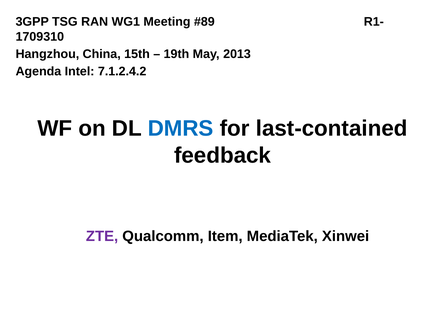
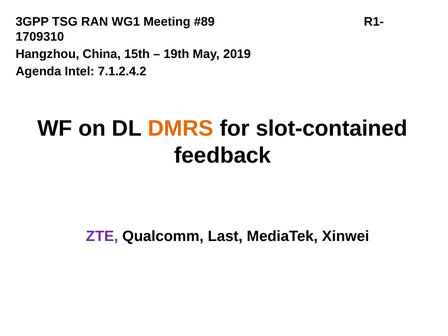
2013: 2013 -> 2019 (237, 54)
DMRS colour: blue -> orange (181, 128)
last-contained: last-contained -> slot-contained (332, 128)
Item: Item -> Last (225, 236)
